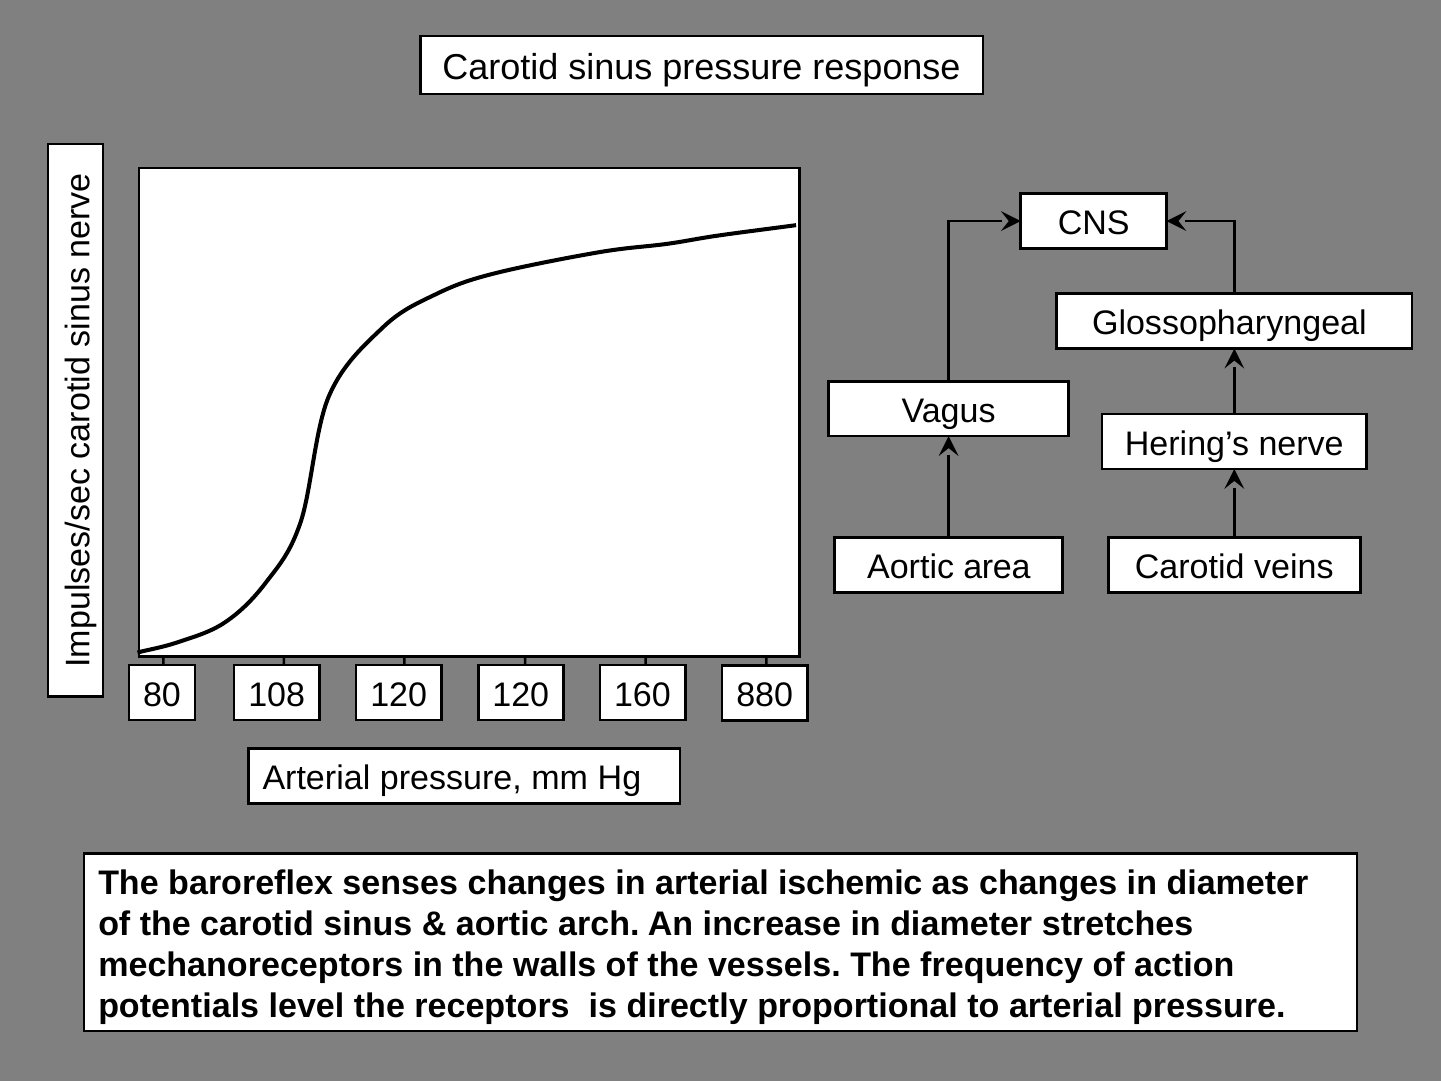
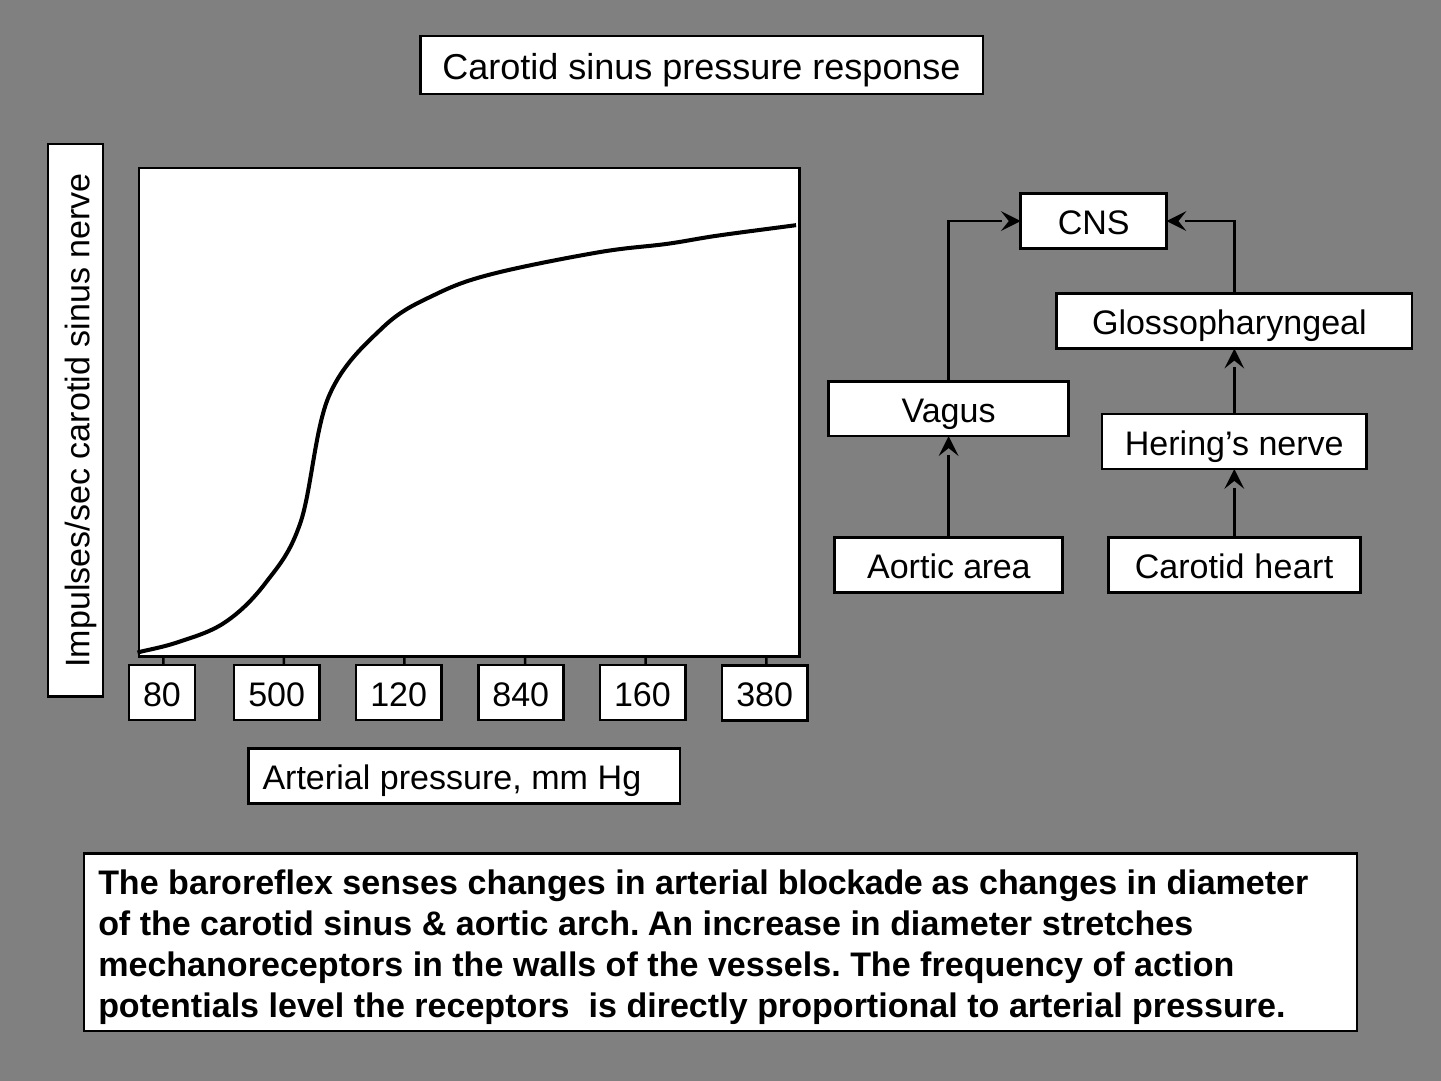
veins: veins -> heart (1294, 567)
108: 108 -> 500 (277, 695)
120 120: 120 -> 840 (521, 695)
880: 880 -> 380 (765, 695)
ischemic: ischemic -> blockade (850, 883)
